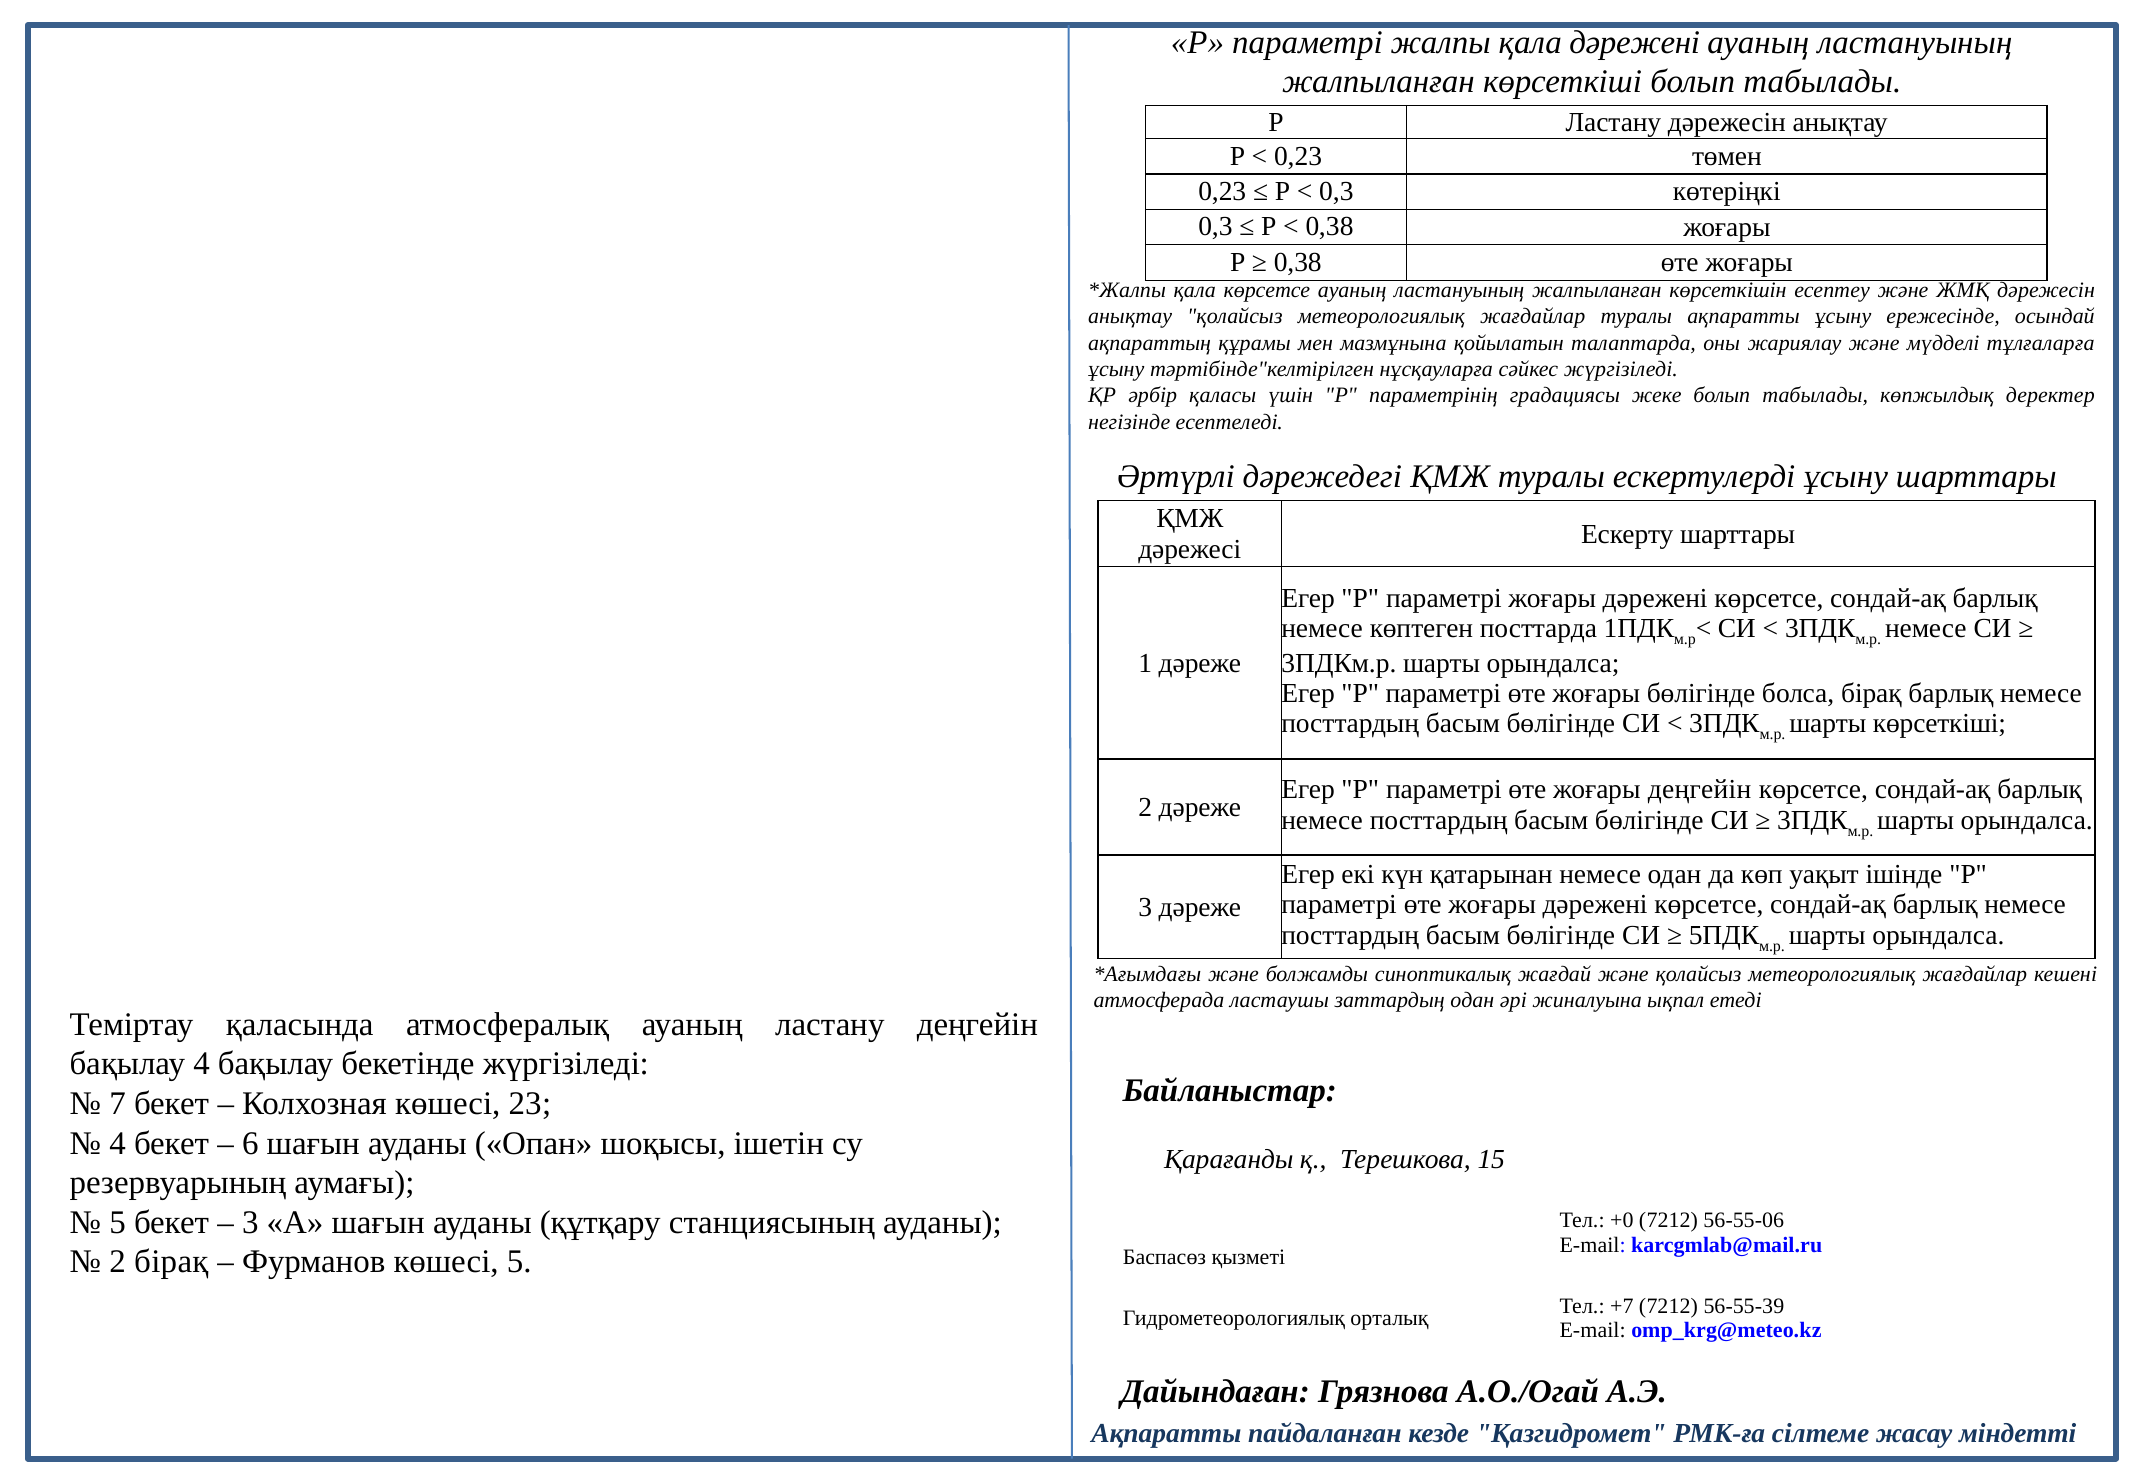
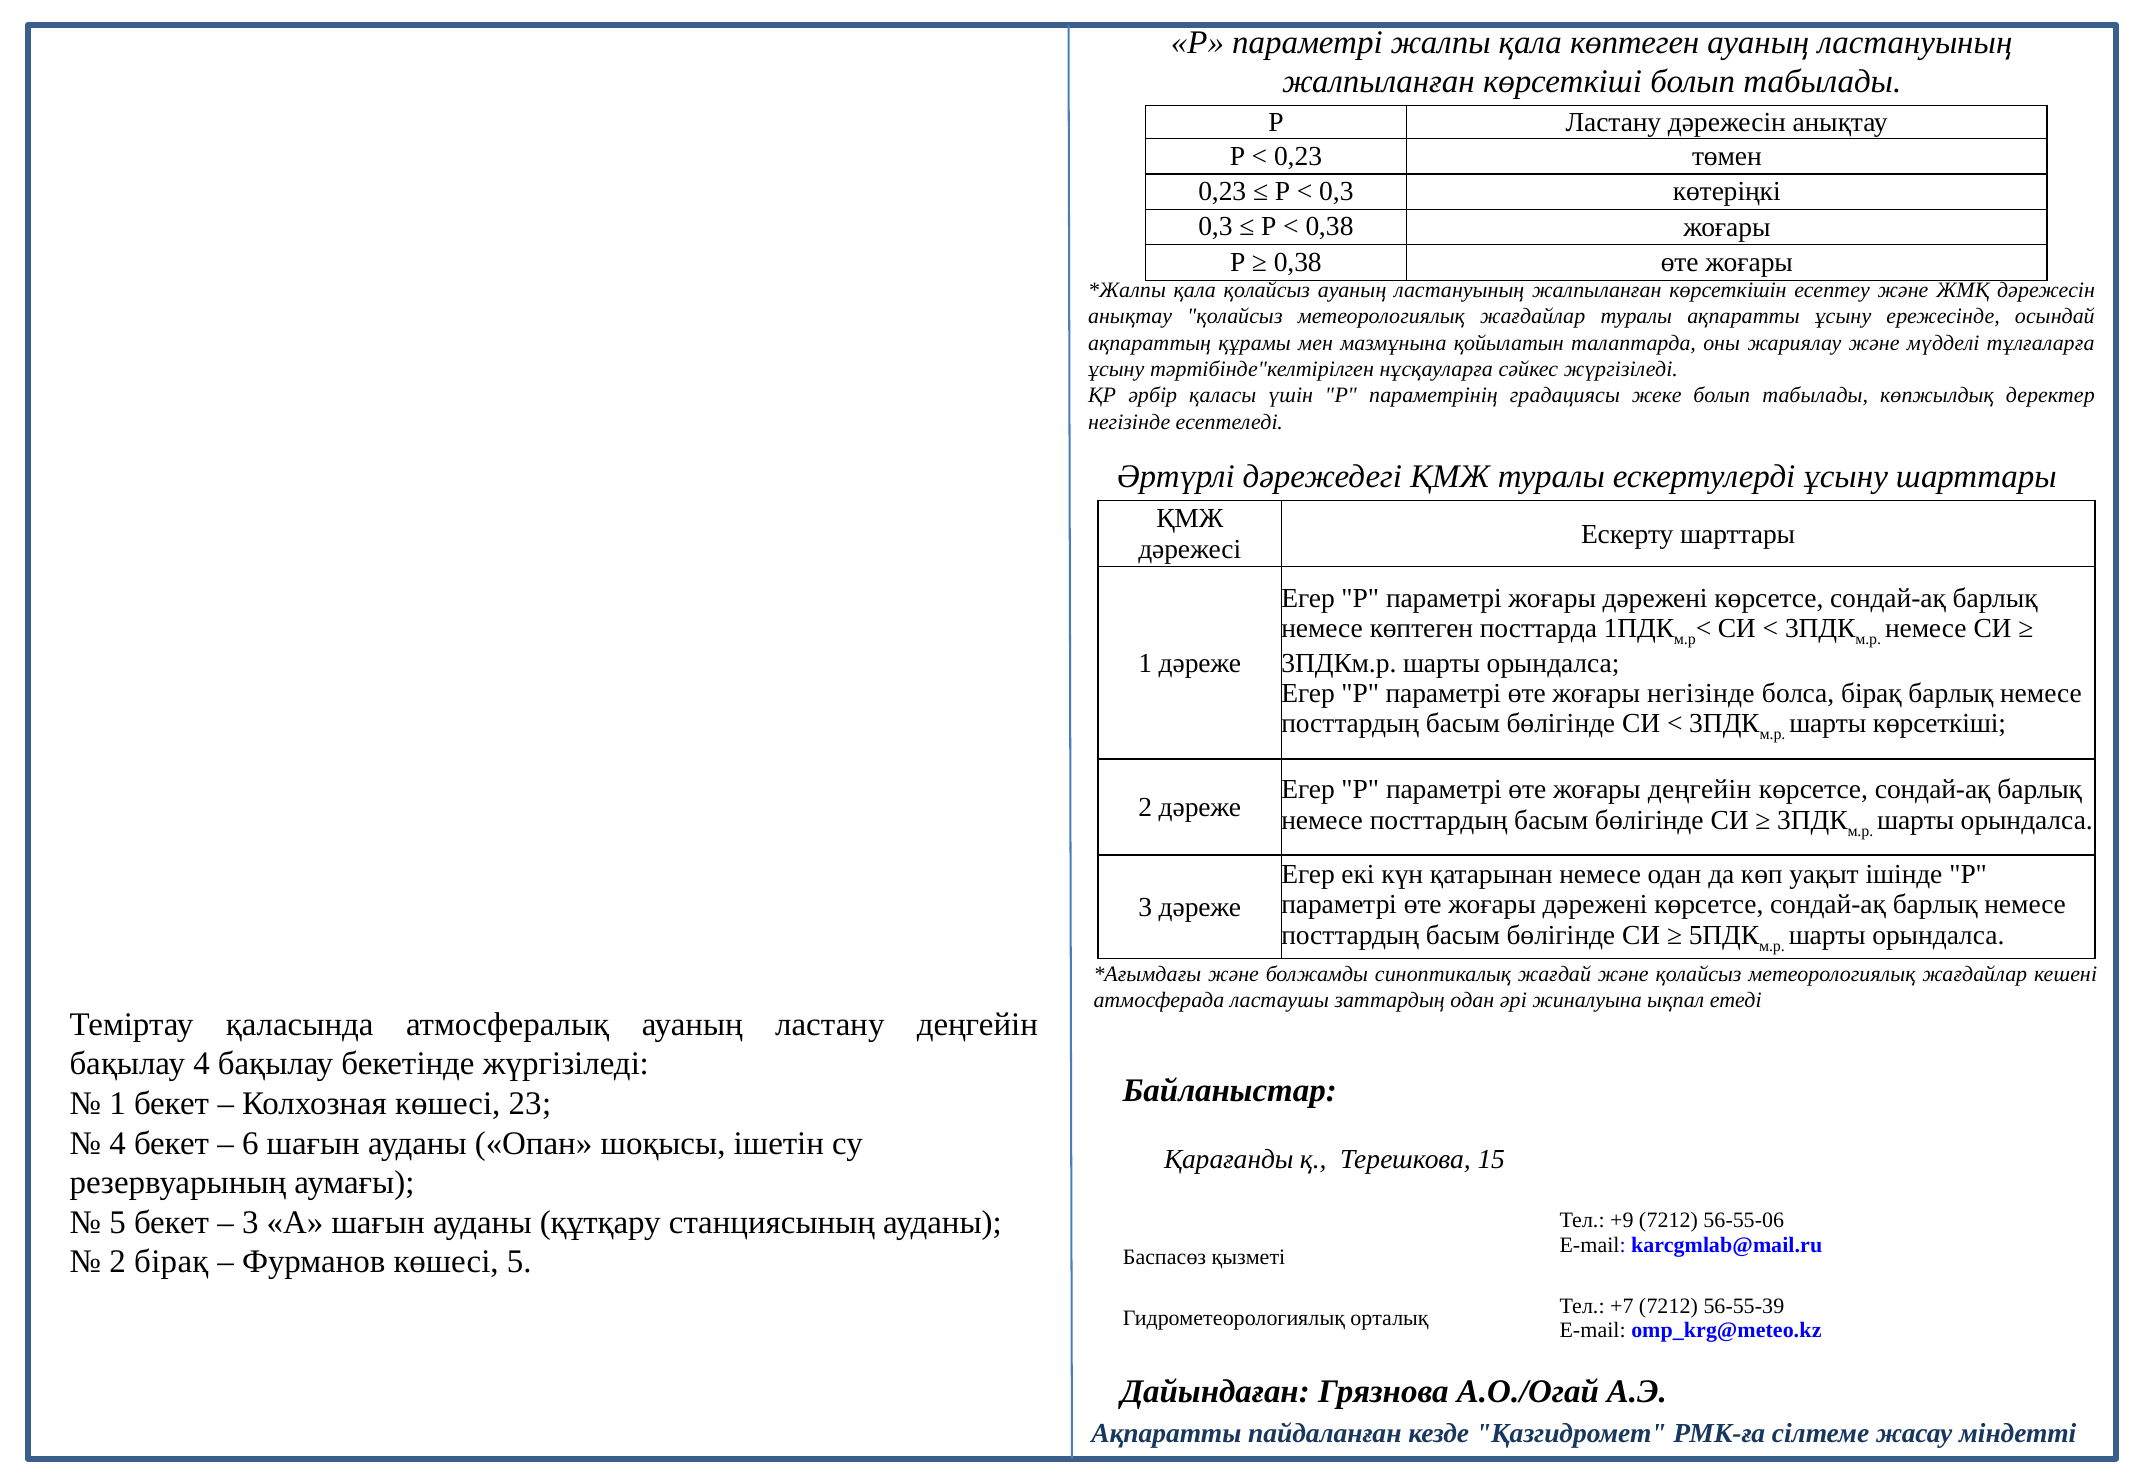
қала дәрежені: дәрежені -> көптеген (1635, 42)
қала көрсетсе: көрсетсе -> қолайсыз (1267, 290)
жоғары бөлігінде: бөлігінде -> негізінде (1701, 693)
7: 7 -> 1 (118, 1104)
+0: +0 -> +9 (1622, 1221)
